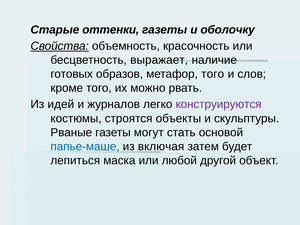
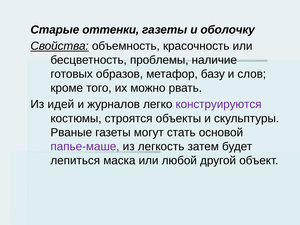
выражает: выражает -> проблемы (159, 60)
метафор того: того -> базу (213, 74)
папье-маше colour: blue -> purple (85, 146)
включая: включая -> легкость (161, 146)
